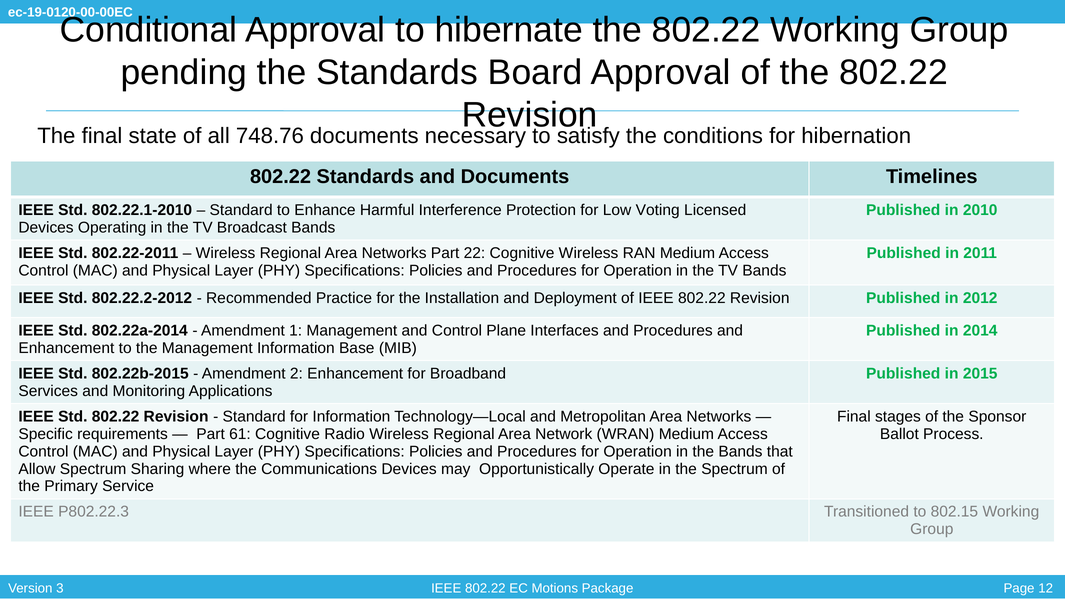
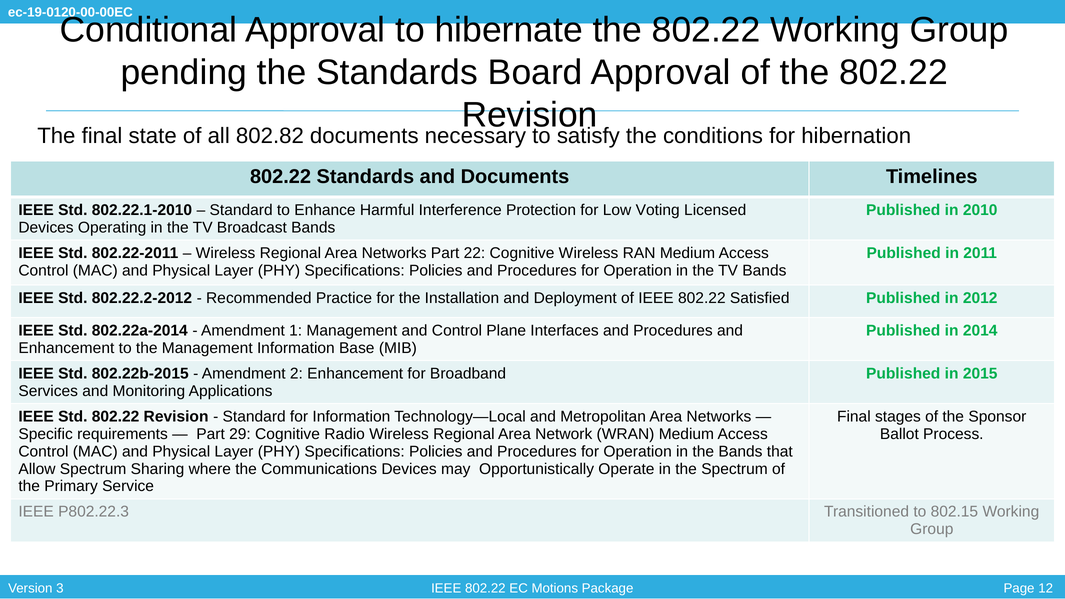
748.76: 748.76 -> 802.82 (270, 136)
IEEE 802.22 Revision: Revision -> Satisfied (760, 298)
61: 61 -> 29 (240, 434)
